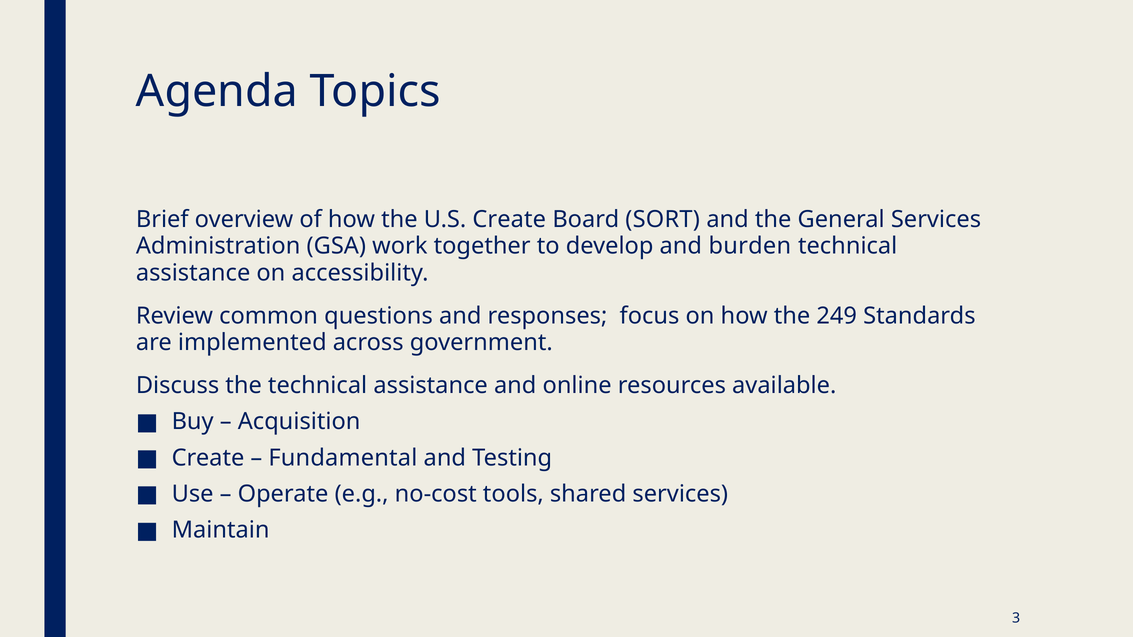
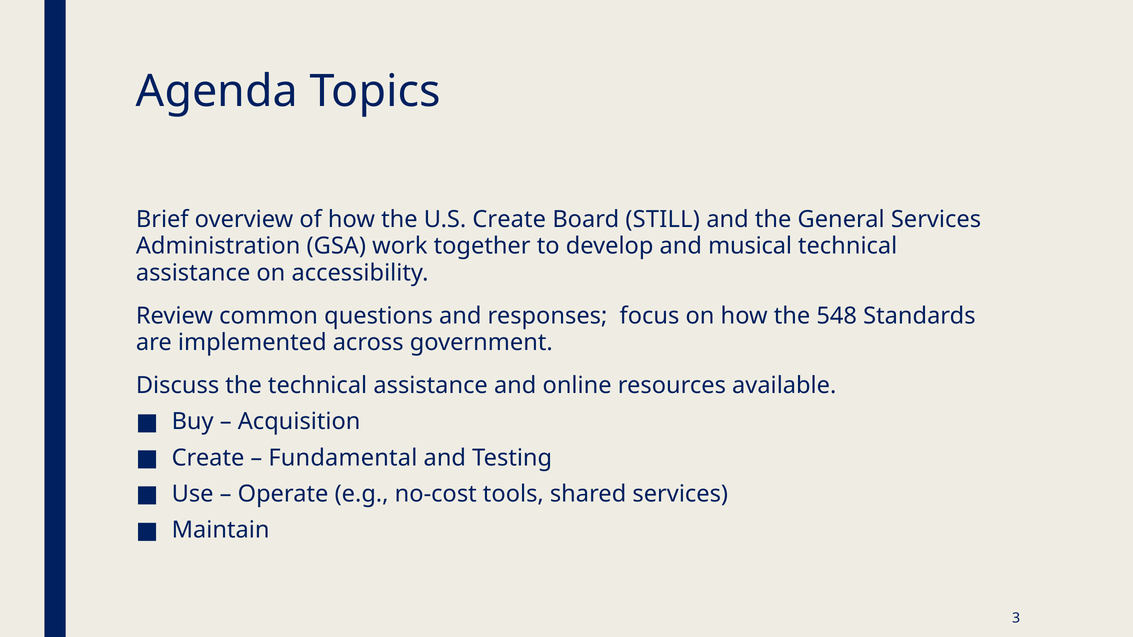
SORT: SORT -> STILL (663, 220)
burden: burden -> musical (750, 246)
249: 249 -> 548 (837, 316)
